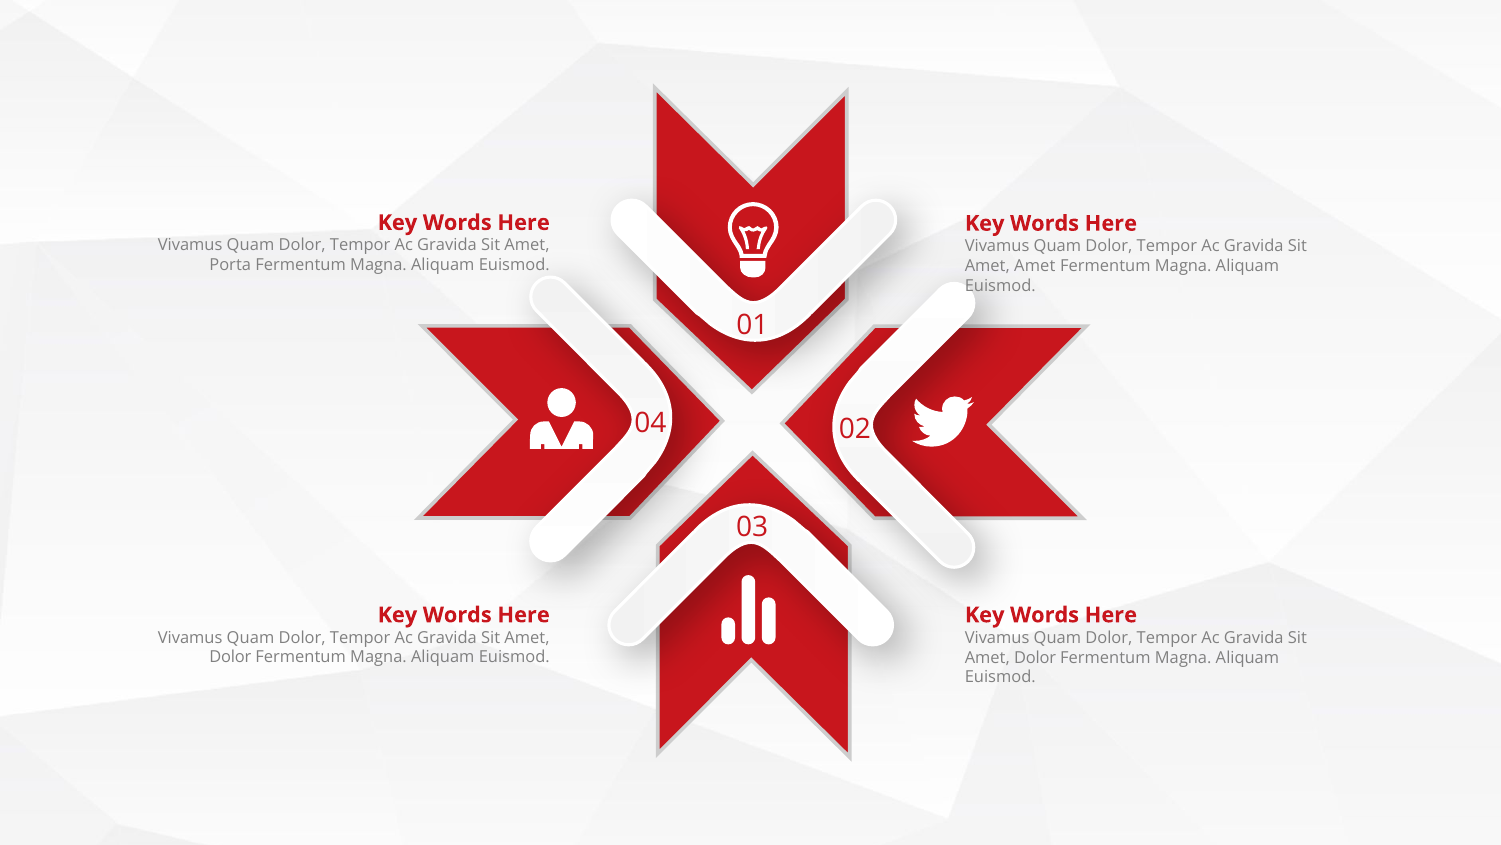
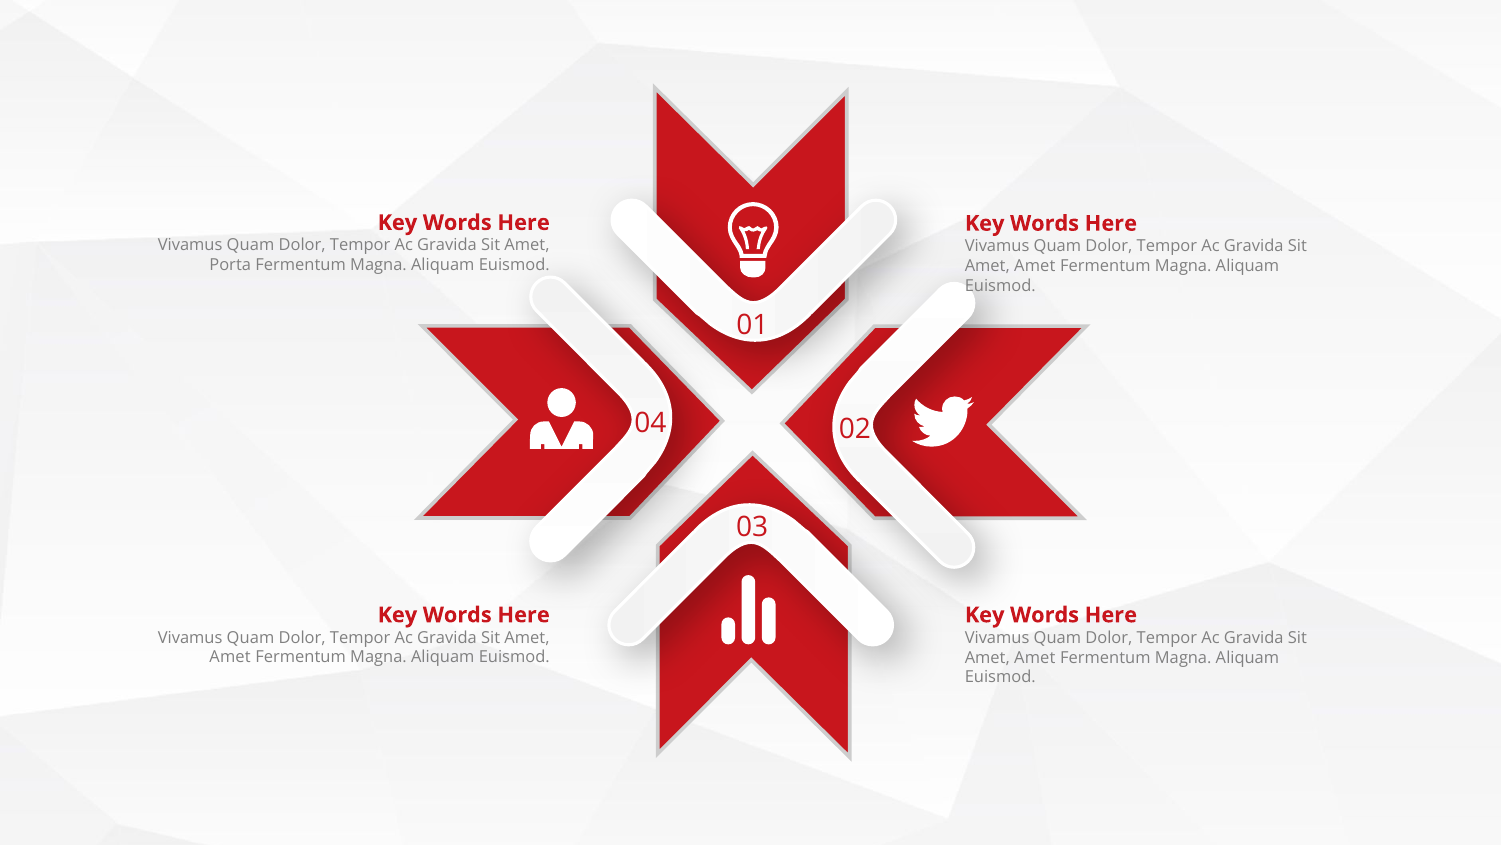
Dolor: Dolor -> Amet (230, 657)
Dolor: Dolor -> Amet (1035, 657)
